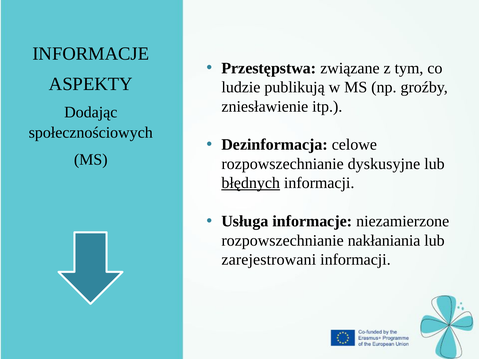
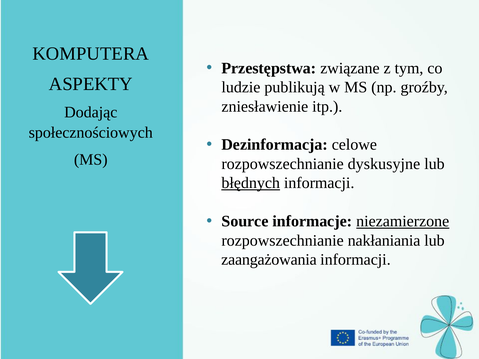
INFORMACJE: INFORMACJE -> KOMPUTERA (91, 54)
Usługa: Usługa -> Source (245, 221)
niezamierzone underline: none -> present (403, 221)
zarejestrowani: zarejestrowani -> zaangażowania (269, 260)
